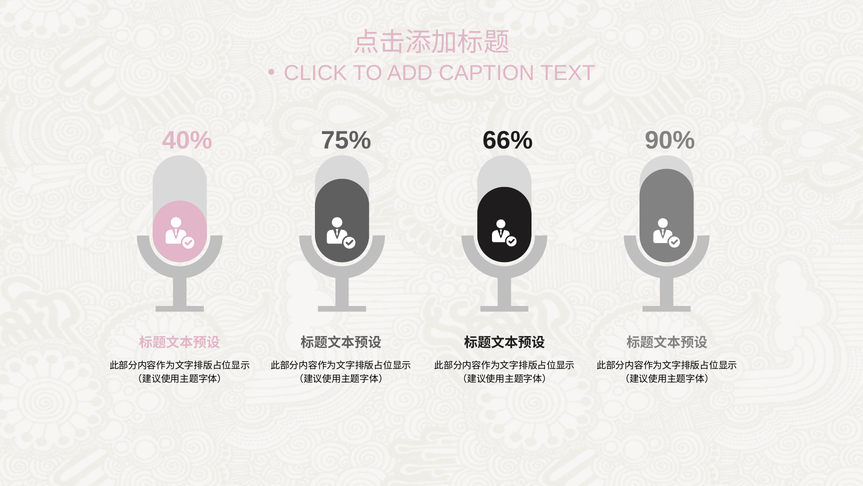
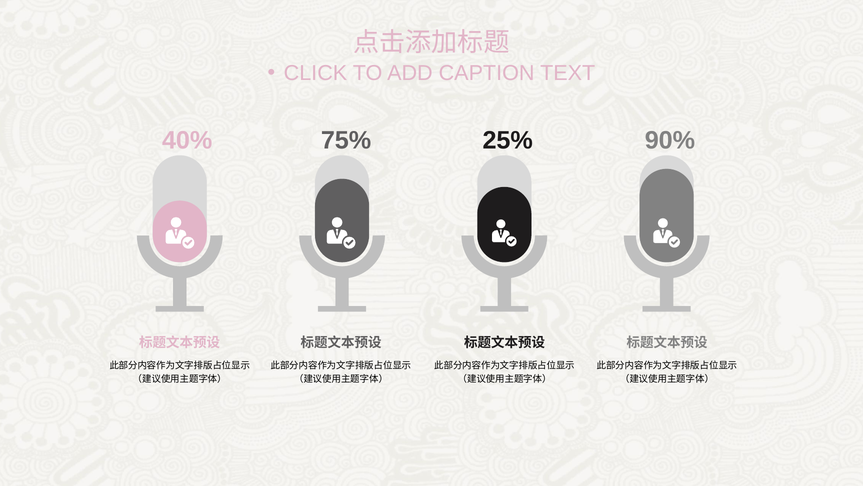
66%: 66% -> 25% (508, 140)
